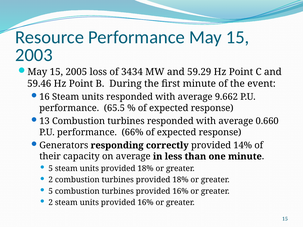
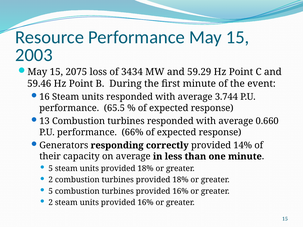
2005: 2005 -> 2075 (76, 72)
9.662: 9.662 -> 3.744 (226, 97)
